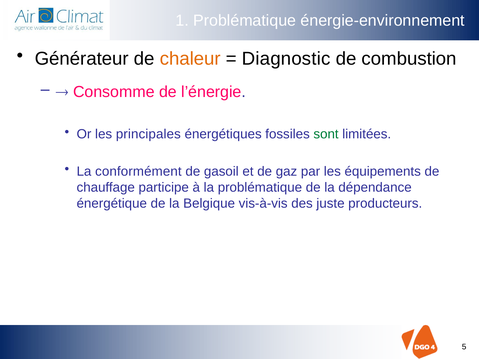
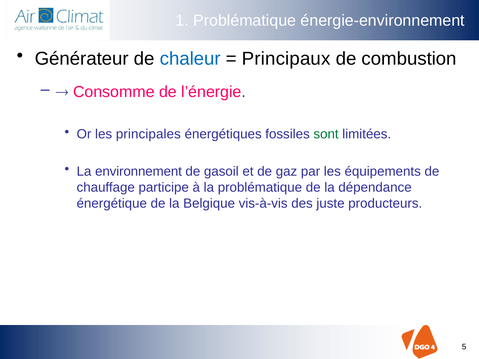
chaleur colour: orange -> blue (190, 59)
Diagnostic: Diagnostic -> Principaux (286, 59)
conformément: conformément -> environnement (138, 172)
